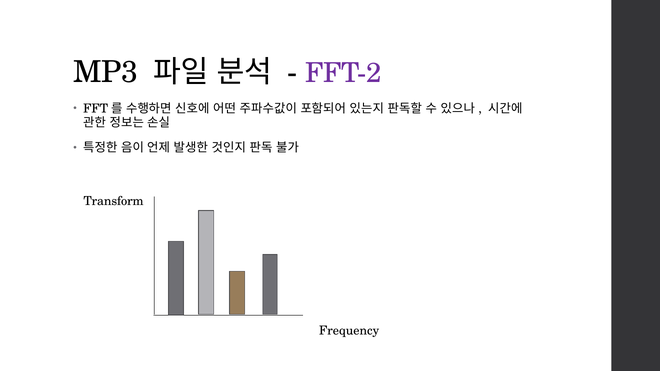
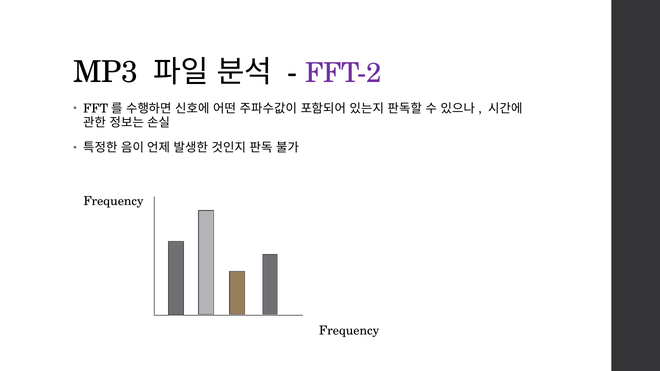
Transform: Transform -> Frequency (114, 201)
